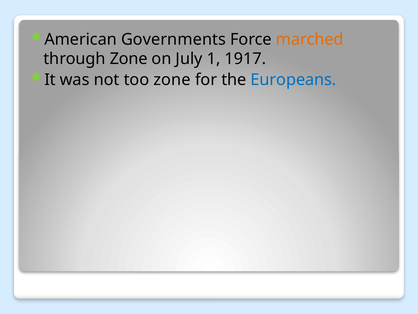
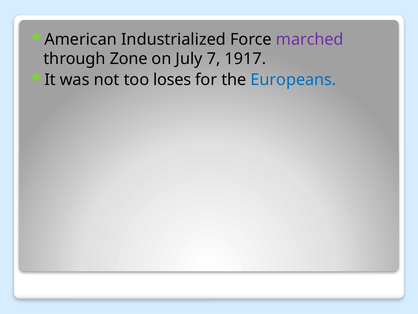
Governments: Governments -> Industrialized (174, 39)
marched colour: orange -> purple (310, 39)
1: 1 -> 7 (214, 59)
too zone: zone -> loses (172, 80)
